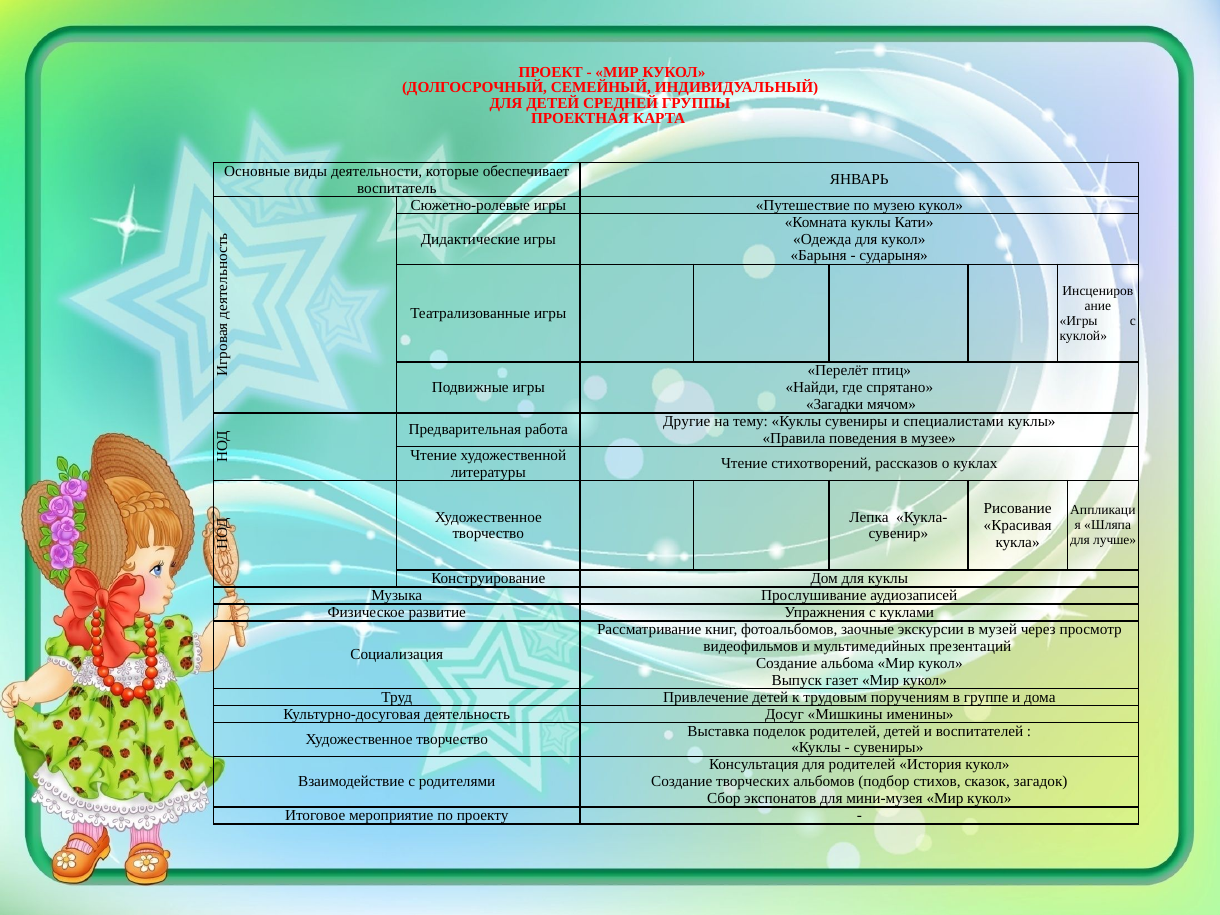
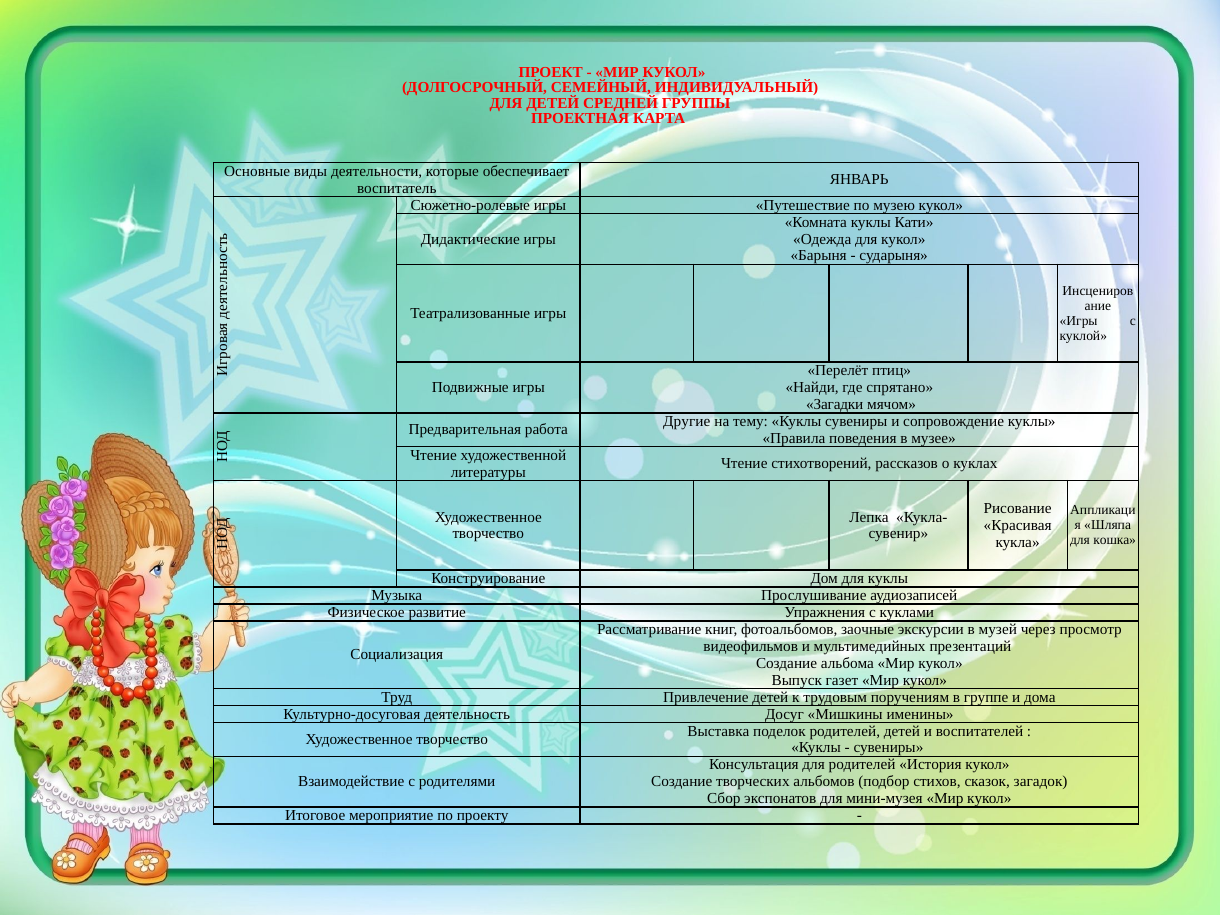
специалистами: специалистами -> сопровождение (954, 421)
лучше: лучше -> кошка (1115, 540)
